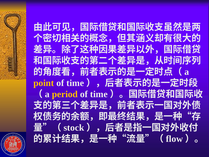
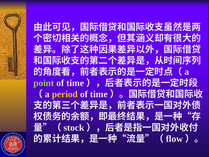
point colour: yellow -> light green (44, 83)
